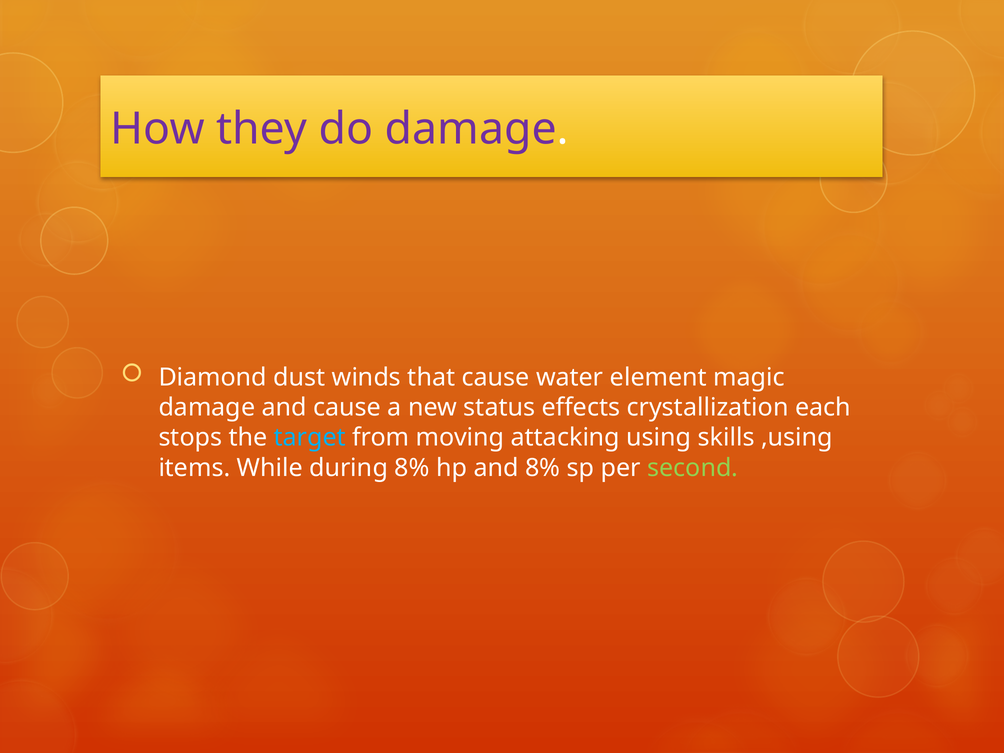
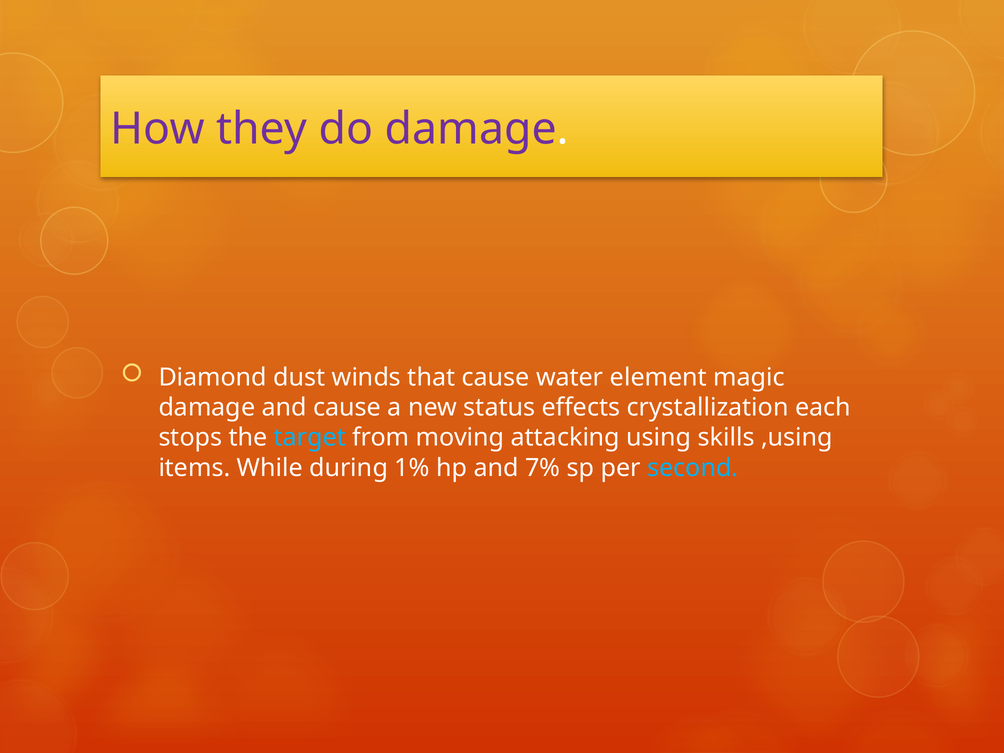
during 8%: 8% -> 1% (412, 468)
and 8%: 8% -> 7% (543, 468)
second colour: light green -> light blue (693, 468)
